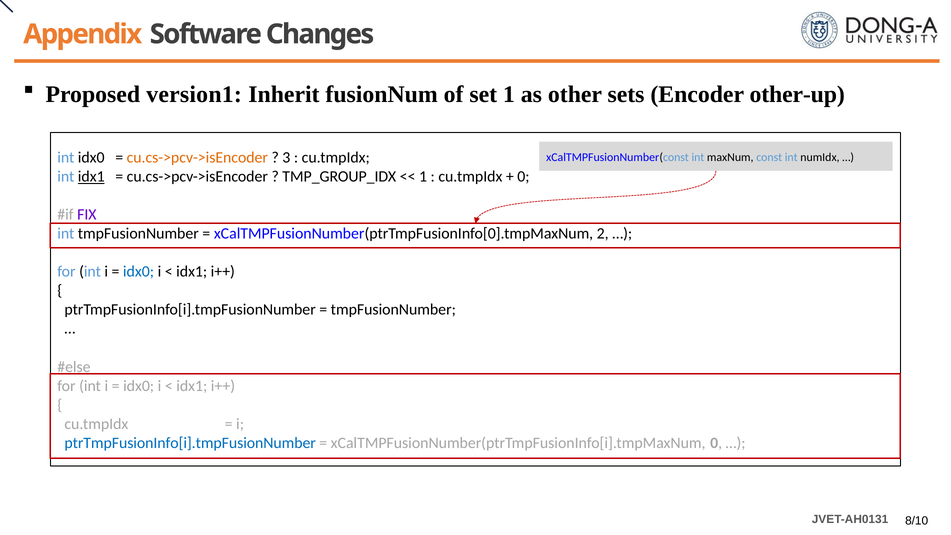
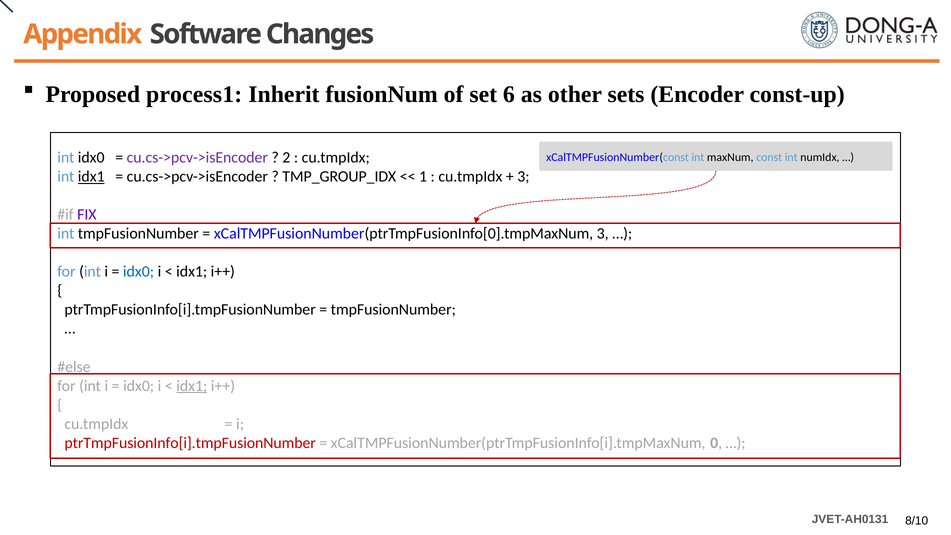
version1: version1 -> process1 (194, 94)
set 1: 1 -> 6 (509, 94)
other-up: other-up -> const-up (797, 94)
cu.cs->pcv->isEncoder colour: orange -> purple (197, 158)
3: 3 -> 2 (286, 158)
0: 0 -> 3 (523, 177)
xCalTMPFusionNumber(ptrTmpFusionInfo[0].tmpMaxNum 2: 2 -> 3 (603, 234)
idx1 underline: none -> present (192, 386)
ptrTmpFusionInfo[i].tmpFusionNumber colour: blue -> red (190, 443)
